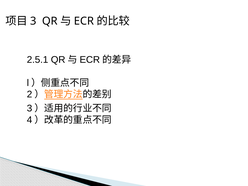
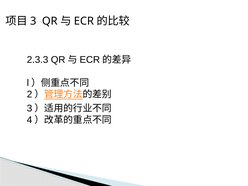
2.5.1: 2.5.1 -> 2.3.3 (38, 60)
